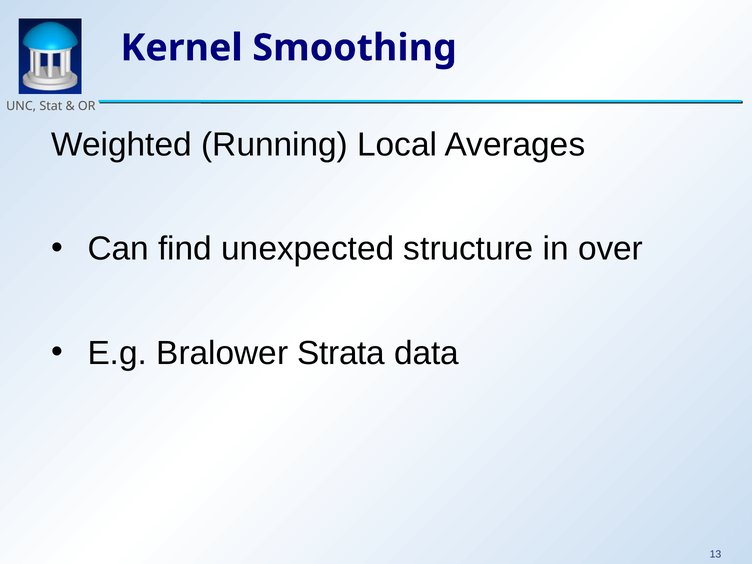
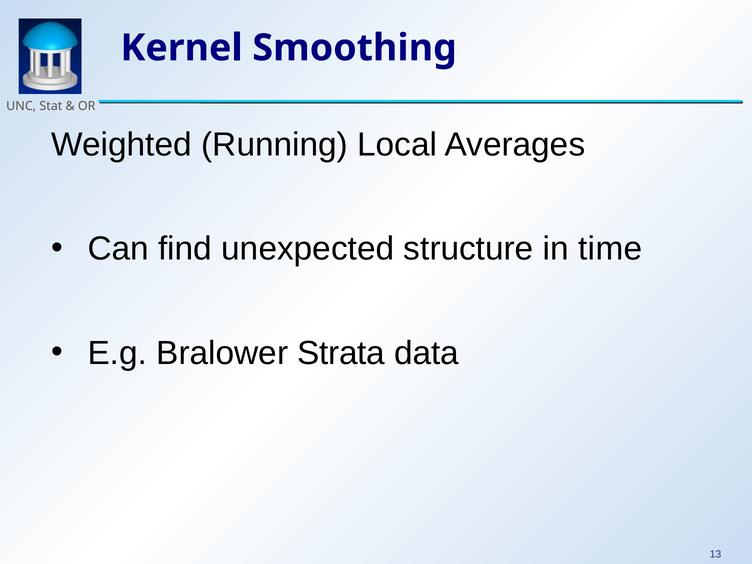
over: over -> time (610, 249)
